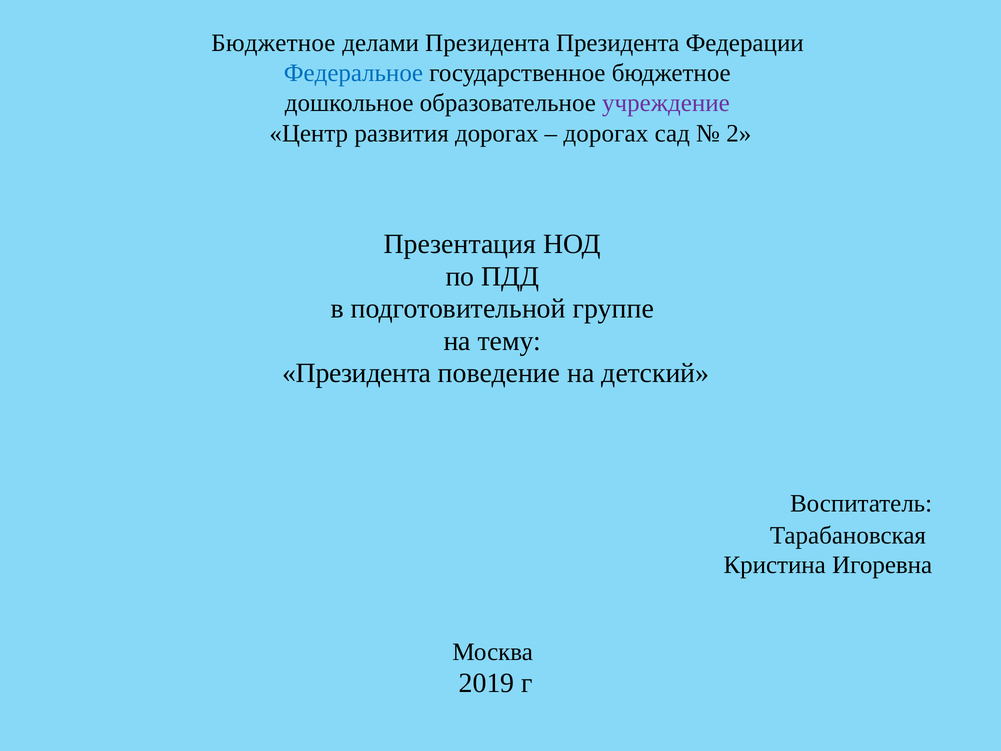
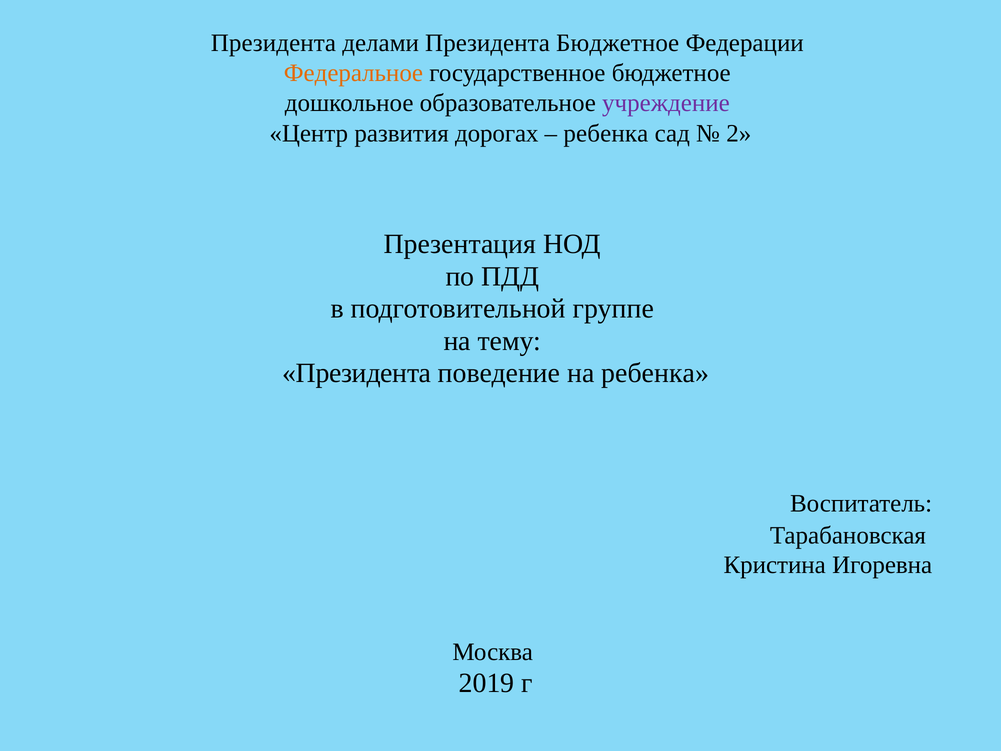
Бюджетное: Бюджетное -> Президента (273, 43)
Президента Президента: Президента -> Бюджетное (618, 43)
Федеральное colour: blue -> orange (353, 73)
дорогах: дорогах -> ребенка (606, 133)
на детский: детский -> ребенка (655, 373)
